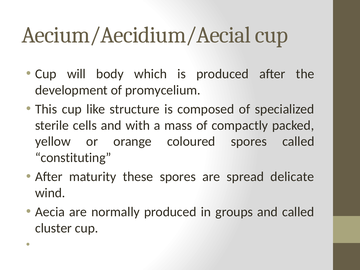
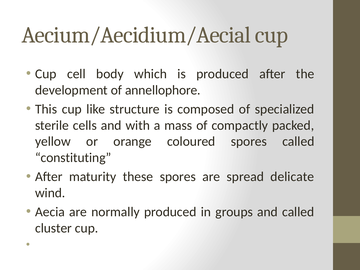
will: will -> cell (76, 74)
promycelium: promycelium -> annellophore (163, 90)
